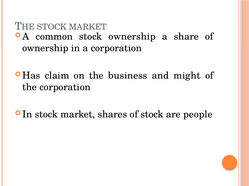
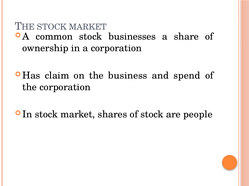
stock ownership: ownership -> businesses (132, 37)
might: might -> spend (187, 76)
